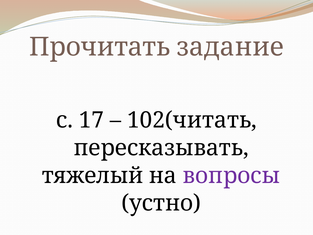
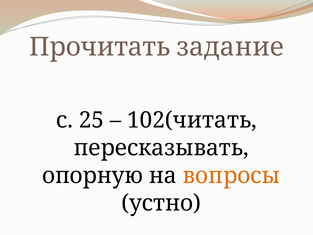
17: 17 -> 25 (91, 120)
тяжелый: тяжелый -> опорную (93, 175)
вопросы colour: purple -> orange (231, 175)
